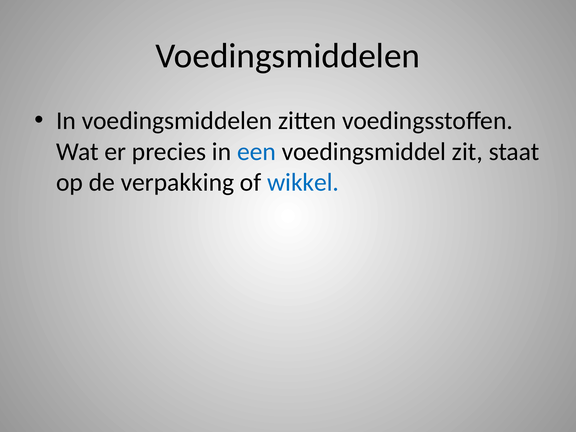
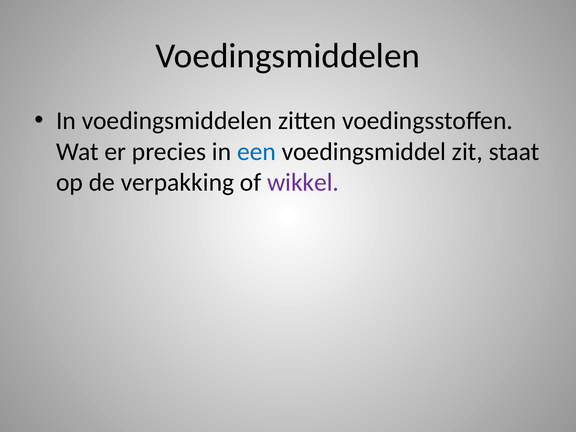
wikkel colour: blue -> purple (303, 182)
